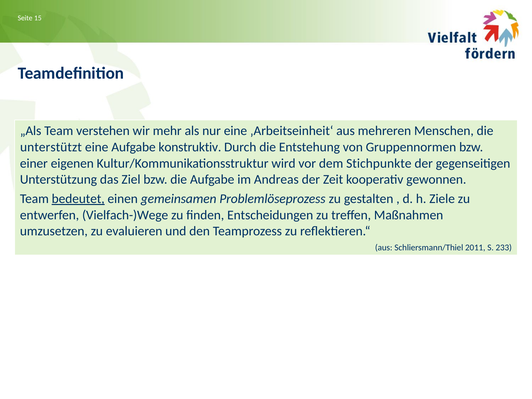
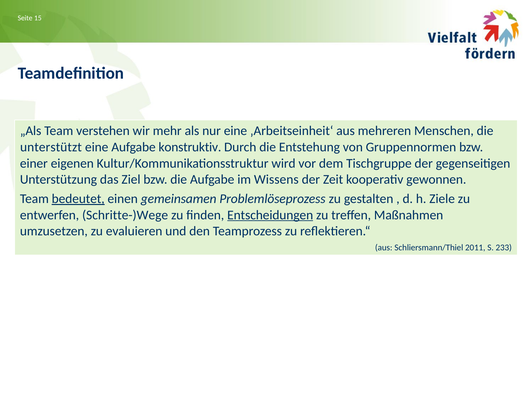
Stichpunkte: Stichpunkte -> Tischgruppe (379, 163)
Andreas: Andreas -> Wissens (276, 180)
Vielfach-)Wege: Vielfach-)Wege -> Schritte-)Wege (125, 215)
Entscheidungen underline: none -> present (270, 215)
